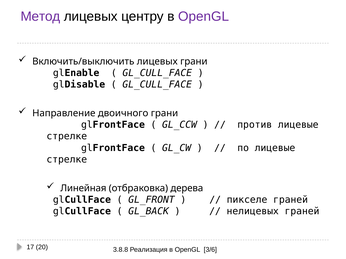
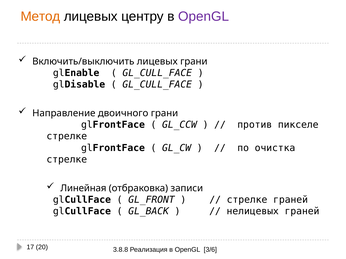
Метод colour: purple -> orange (40, 16)
против лицевые: лицевые -> пикселе (298, 125)
по лицевые: лицевые -> очистка (275, 148)
дерева: дерева -> записи (187, 189)
пикселе: пикселе -> стрелке (247, 200)
